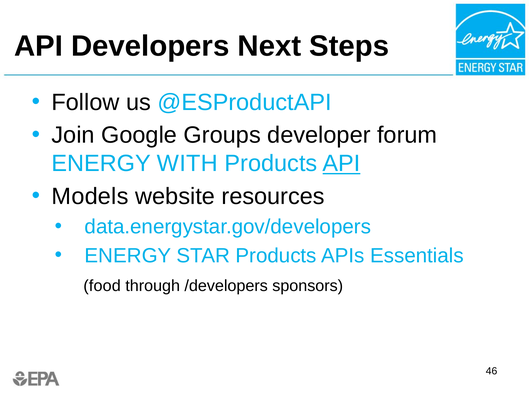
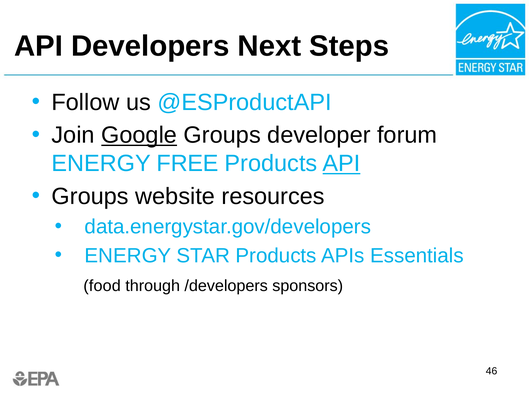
Google underline: none -> present (139, 135)
WITH: WITH -> FREE (188, 163)
Models: Models -> Groups (90, 196)
